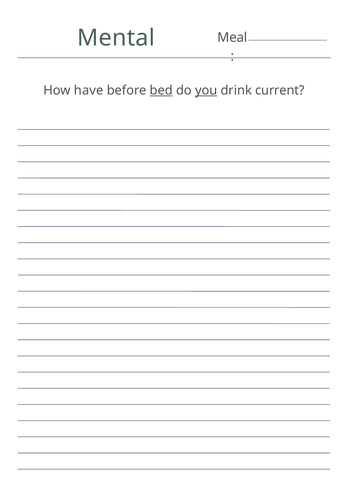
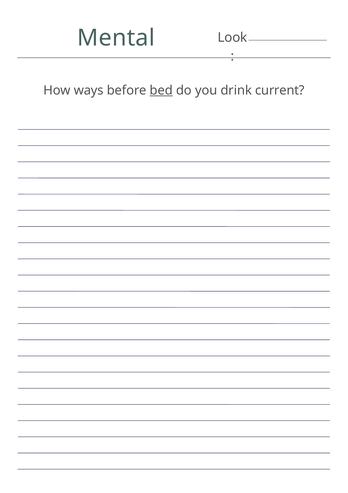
Meal: Meal -> Look (232, 38)
have: have -> ways (89, 90)
you underline: present -> none (206, 90)
